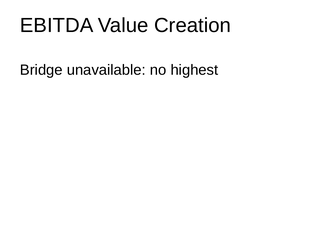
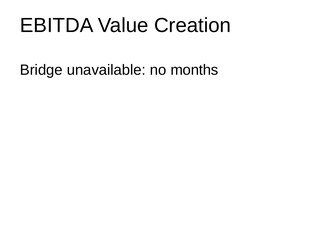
highest: highest -> months (194, 70)
